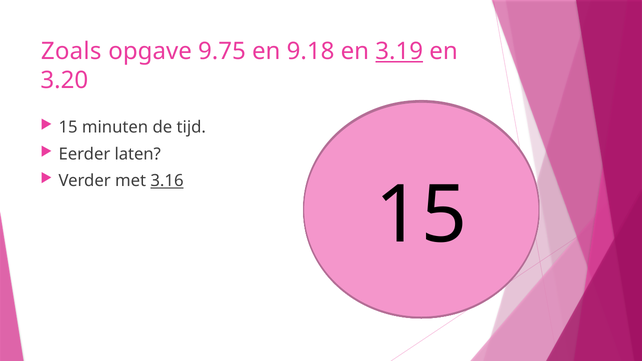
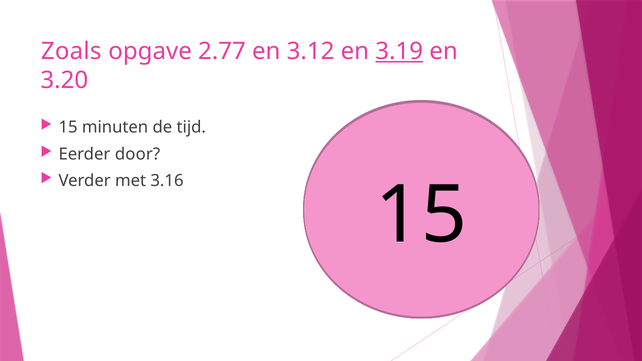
9.75: 9.75 -> 2.77 (222, 51)
9.18: 9.18 -> 3.12 (311, 51)
laten: laten -> door (138, 154)
3.16 underline: present -> none (167, 181)
